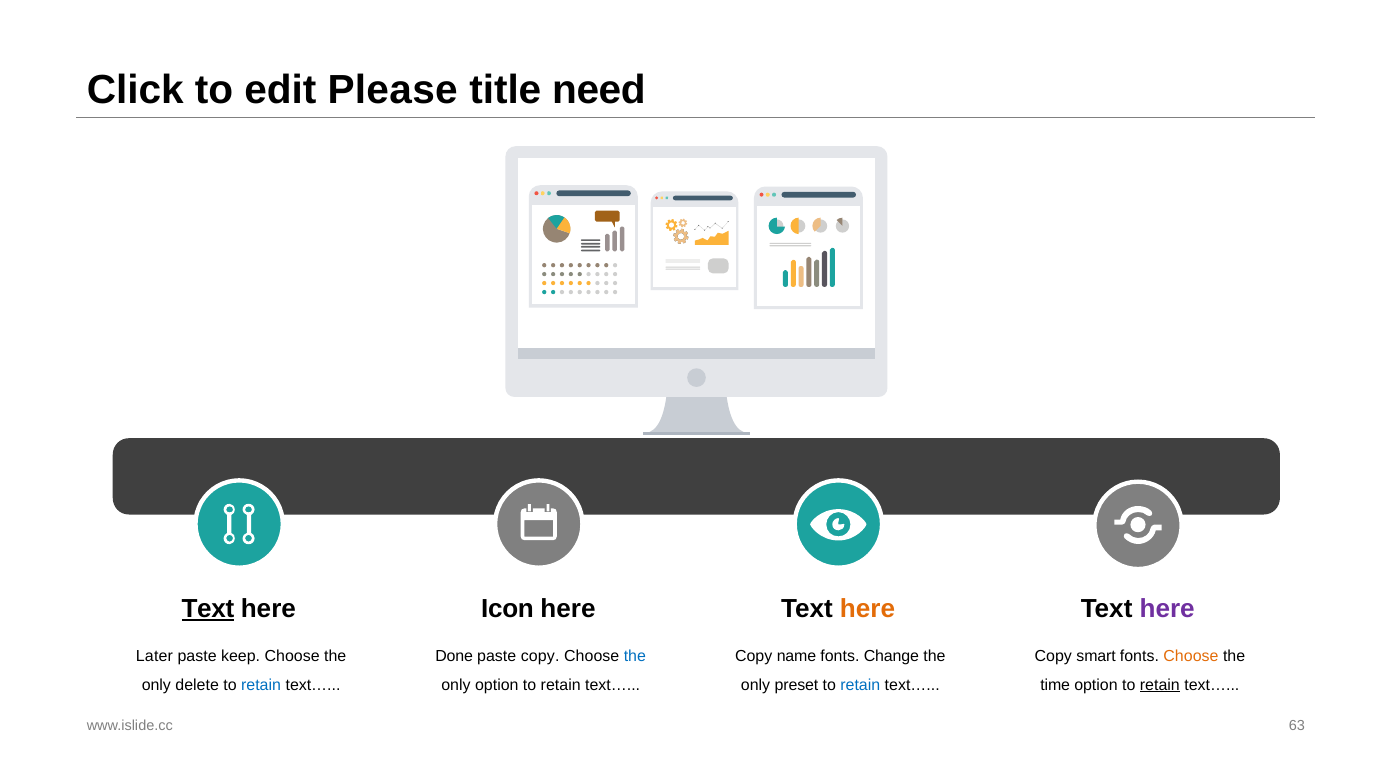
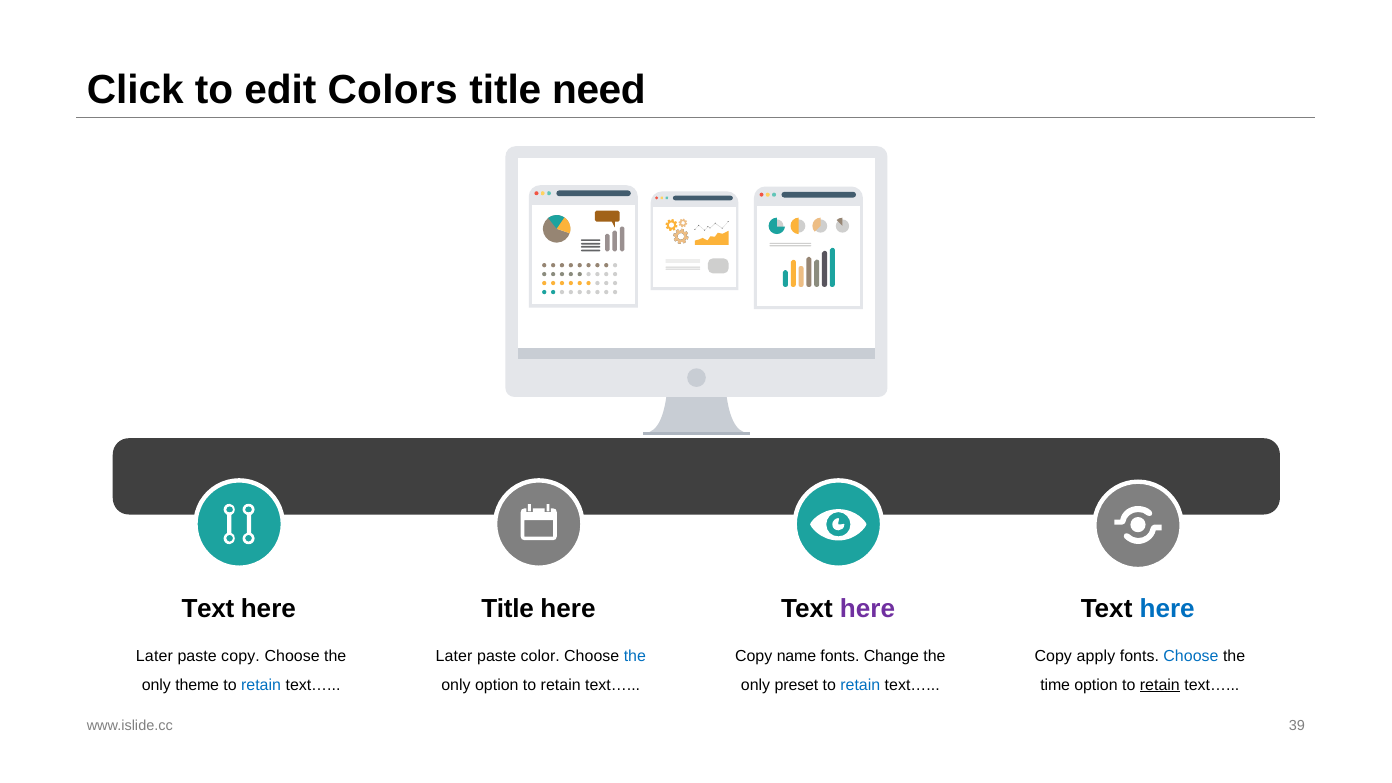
Please: Please -> Colors (393, 90)
Text underline: present -> none (208, 609)
Icon: Icon -> Title (508, 609)
here colour: orange -> purple (868, 609)
here colour: purple -> blue (1167, 609)
paste keep: keep -> copy (241, 656)
Done: Done -> Later (454, 656)
paste copy: copy -> color (540, 656)
smart: smart -> apply (1096, 656)
Choose colour: orange -> blue (1191, 656)
delete: delete -> theme (197, 685)
63: 63 -> 39 (1297, 725)
